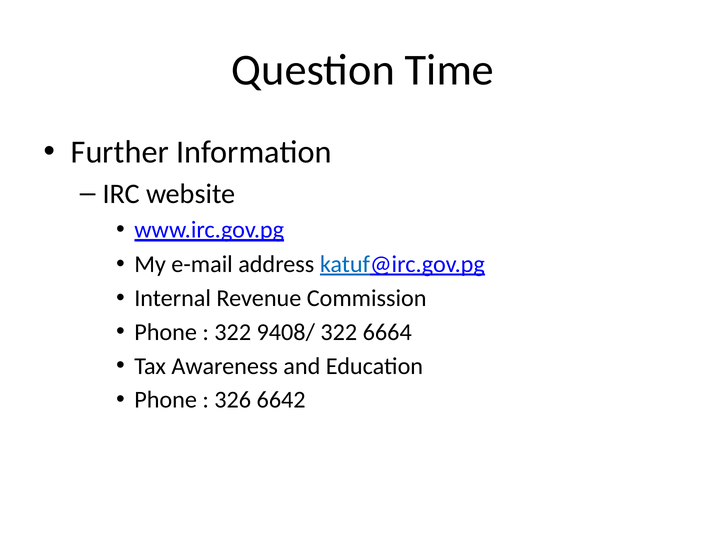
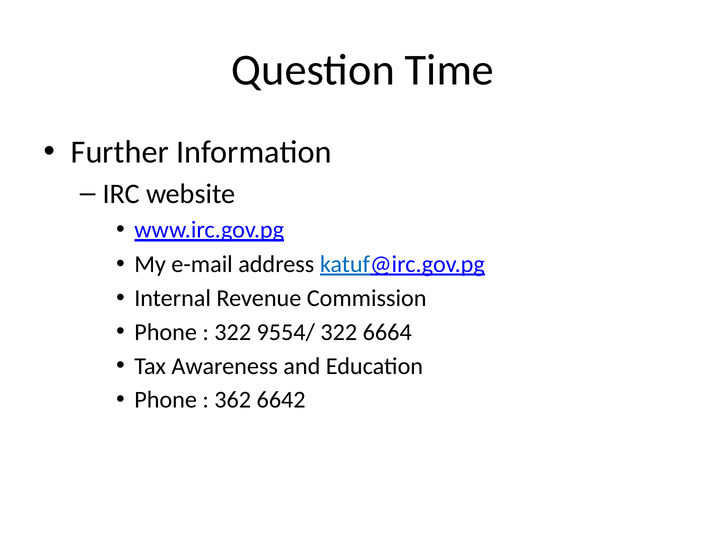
9408/: 9408/ -> 9554/ (286, 333)
326: 326 -> 362 (233, 400)
